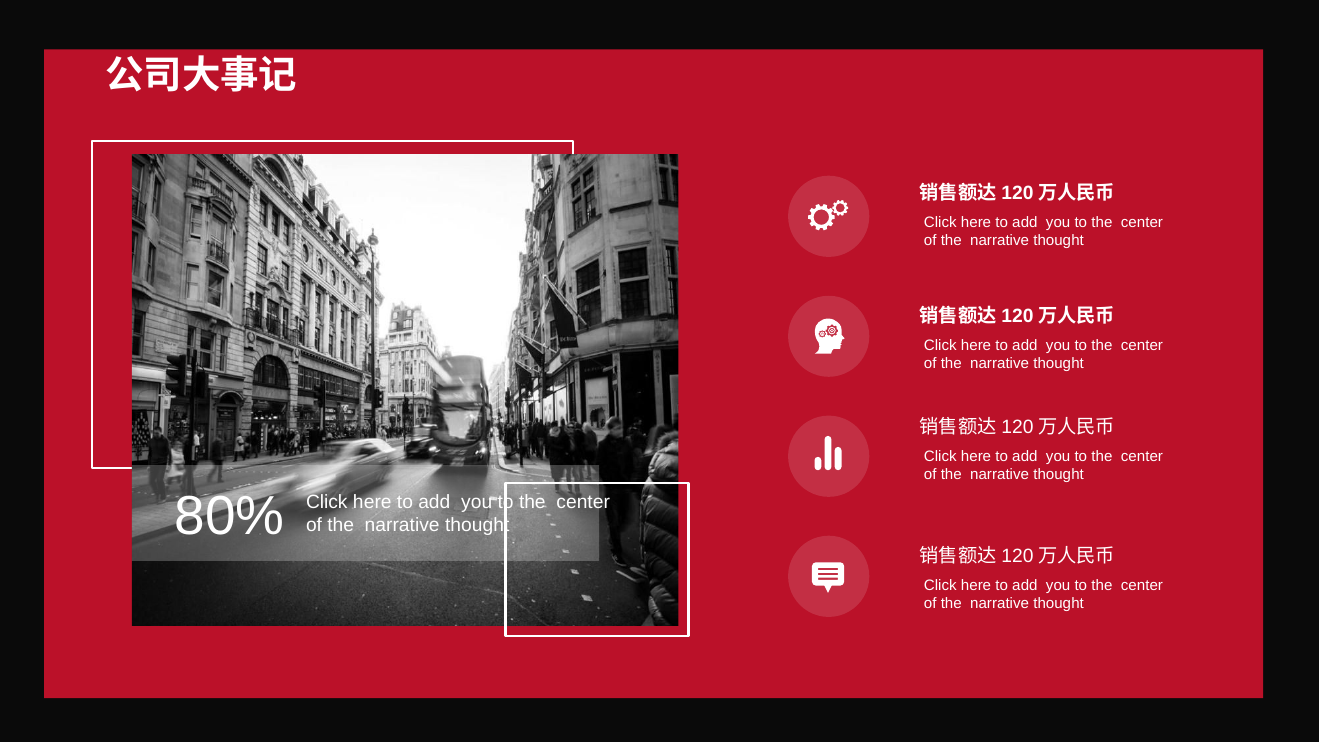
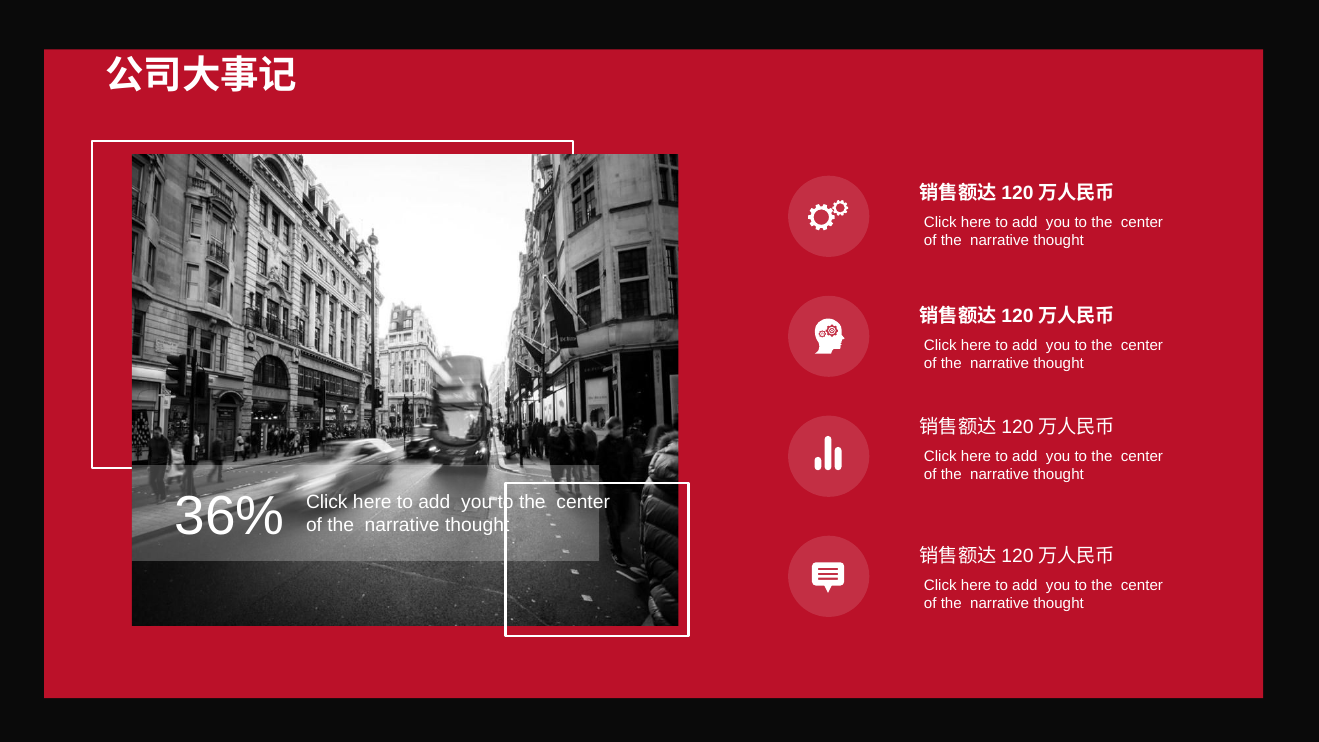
80%: 80% -> 36% (230, 516)
